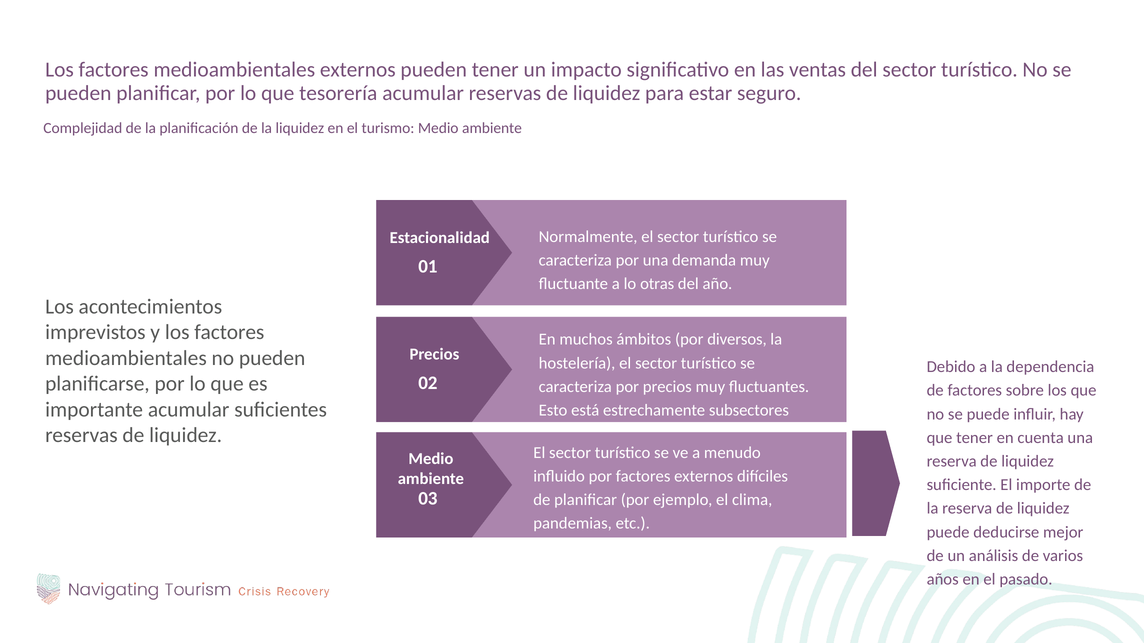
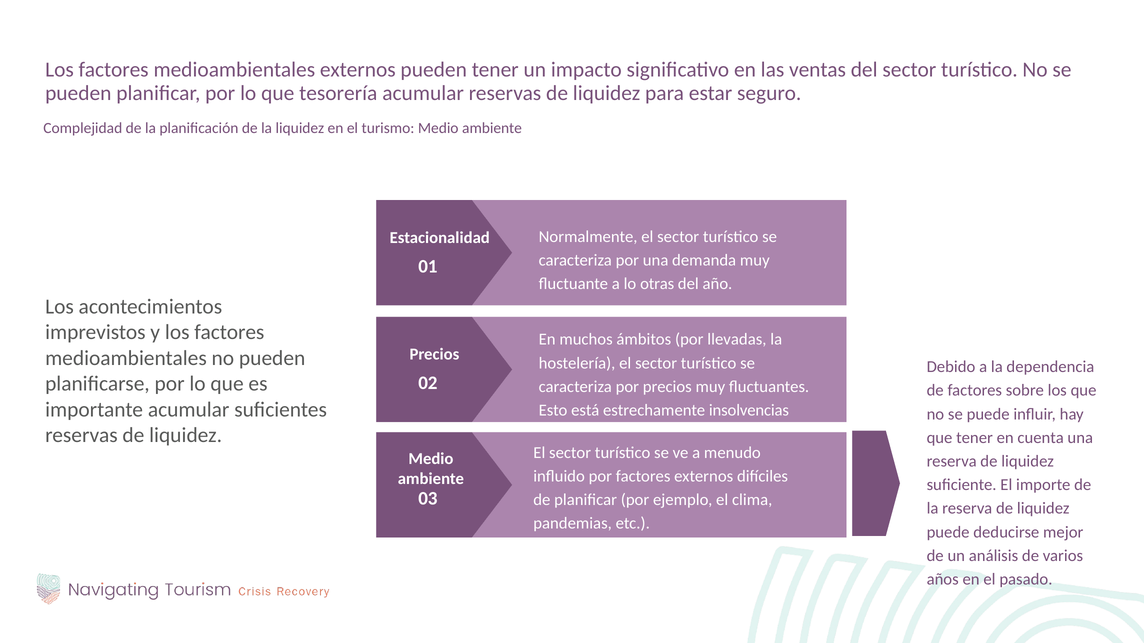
diversos: diversos -> llevadas (737, 340)
subsectores: subsectores -> insolvencias (749, 411)
